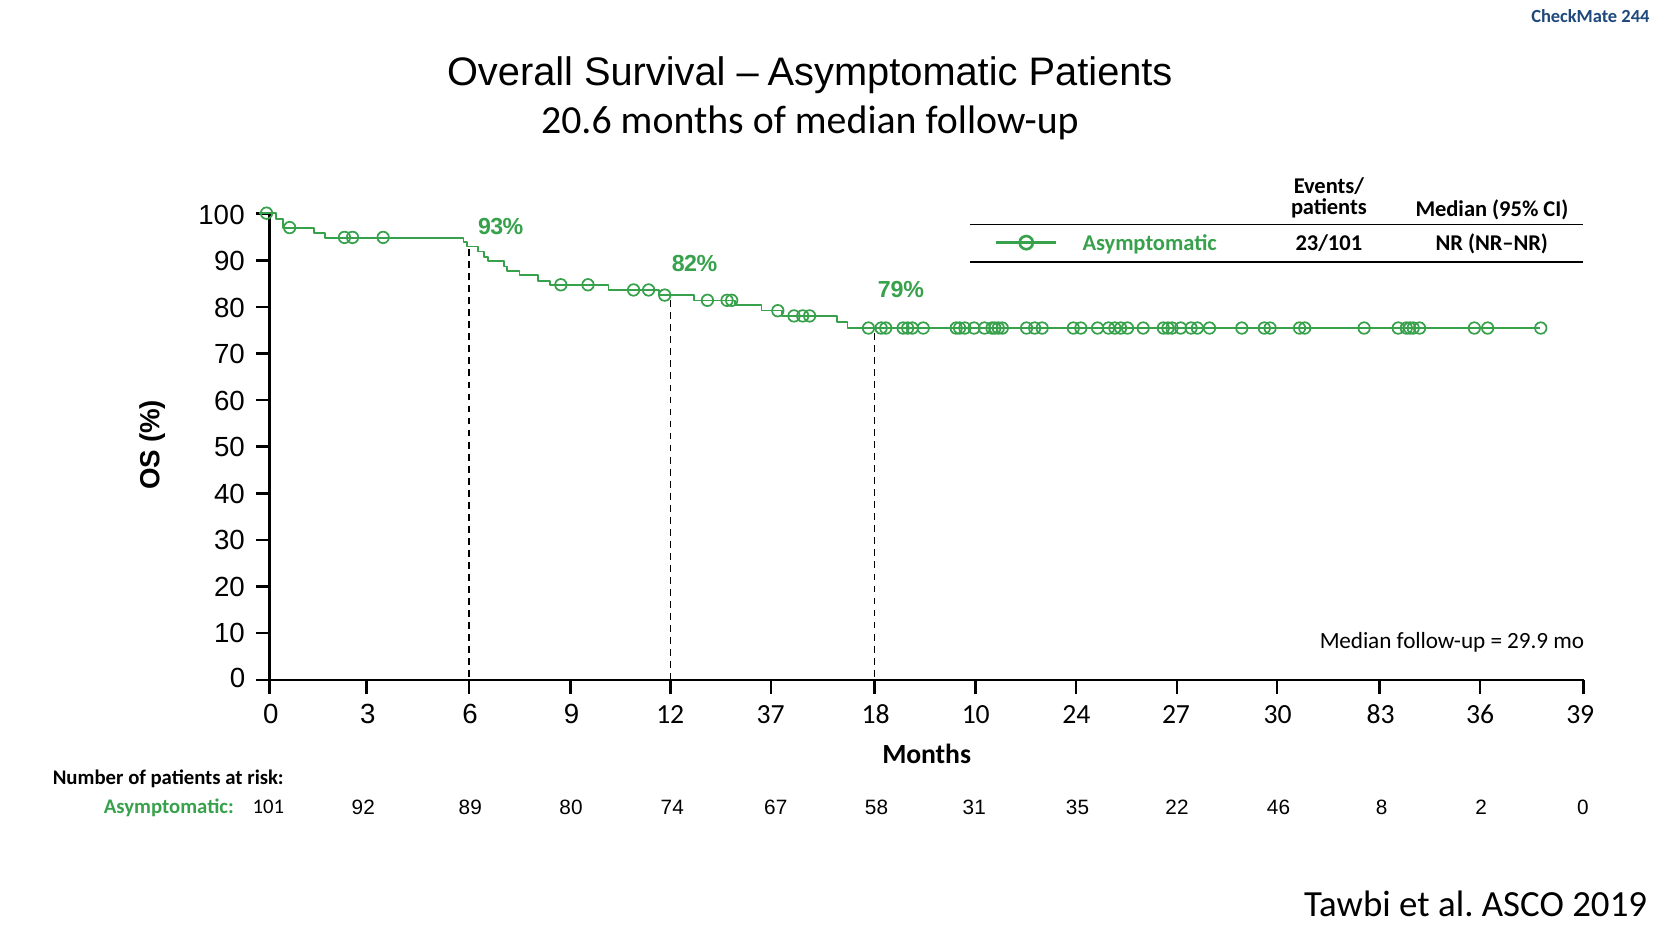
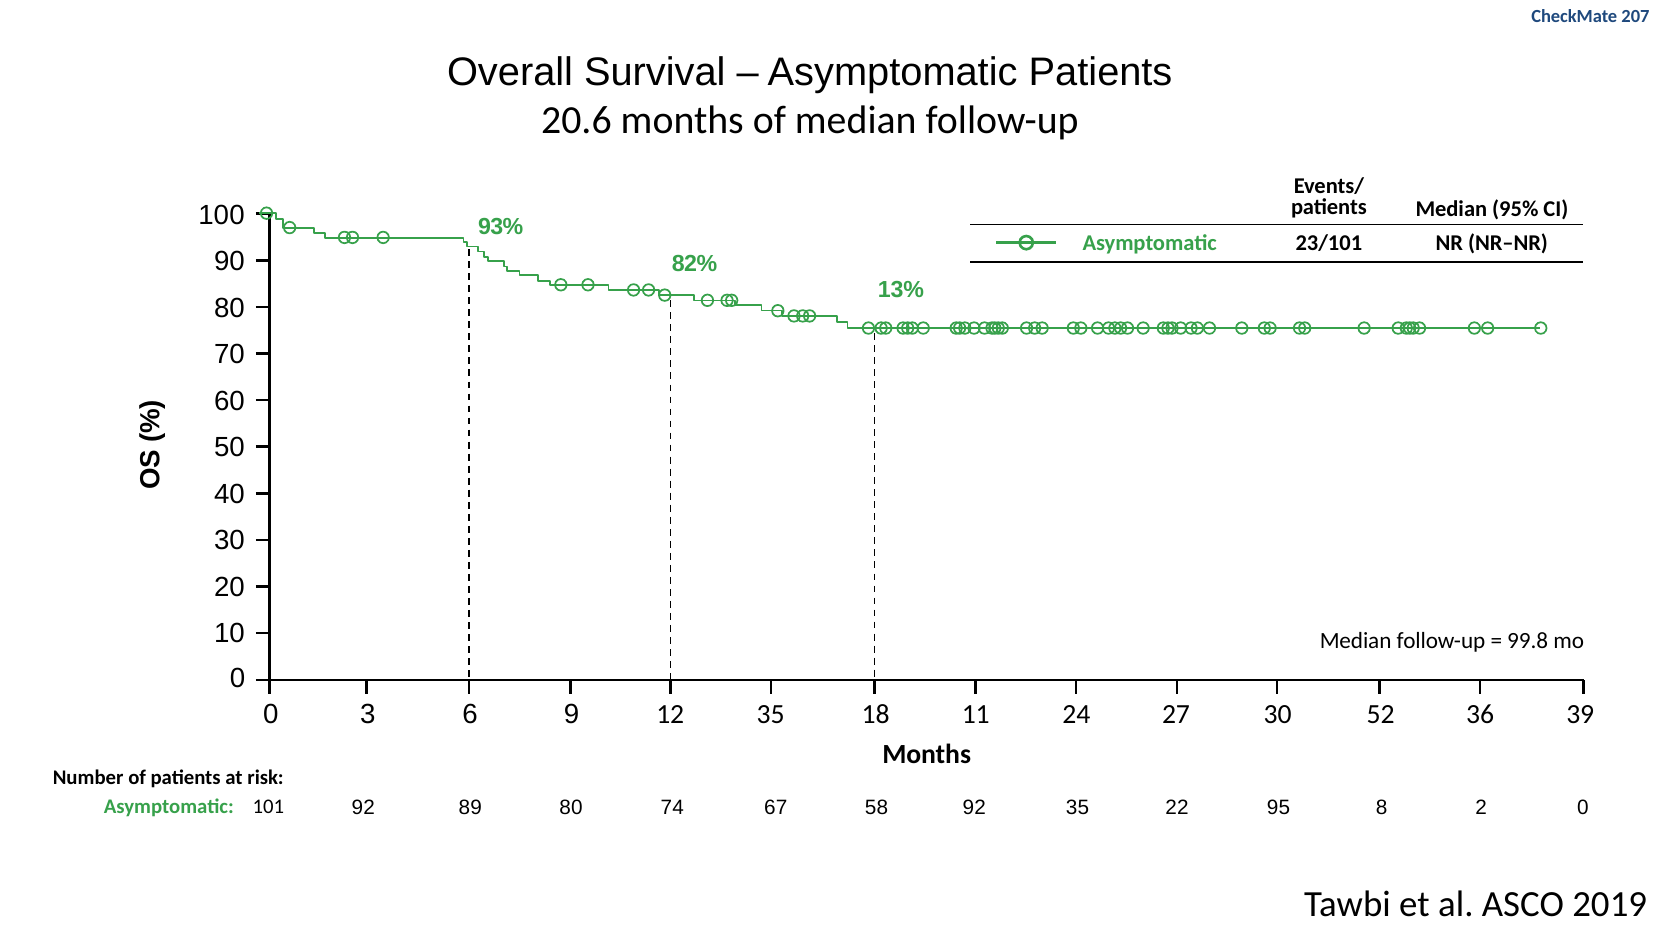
244: 244 -> 207 (1636, 16)
79%: 79% -> 13% (901, 290)
29.9: 29.9 -> 99.8 (1528, 641)
12 37: 37 -> 35 (771, 714)
18 10: 10 -> 11 (976, 714)
83: 83 -> 52 (1381, 714)
58 31: 31 -> 92 (974, 807)
46: 46 -> 95 (1279, 807)
